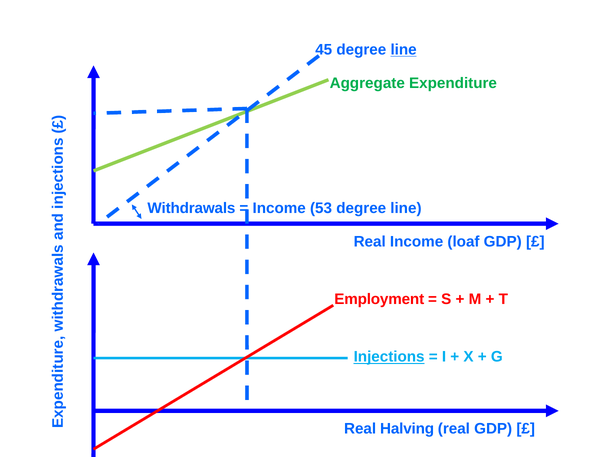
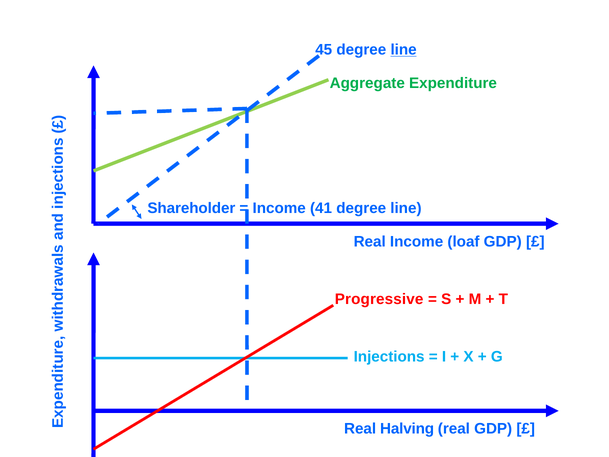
Withdrawals: Withdrawals -> Shareholder (191, 208)
53: 53 -> 41 (321, 208)
Employment: Employment -> Progressive (379, 299)
Injections underline: present -> none (389, 357)
